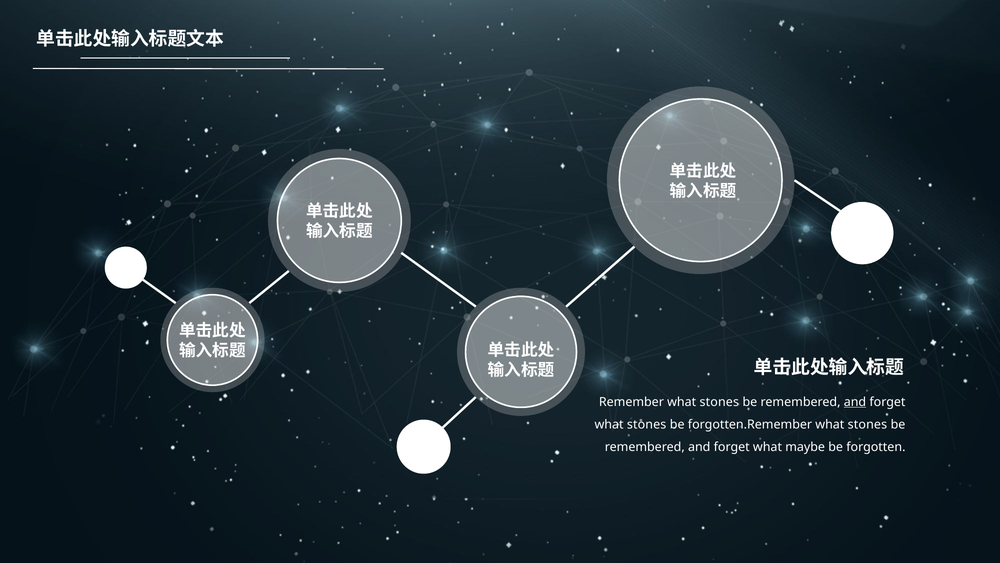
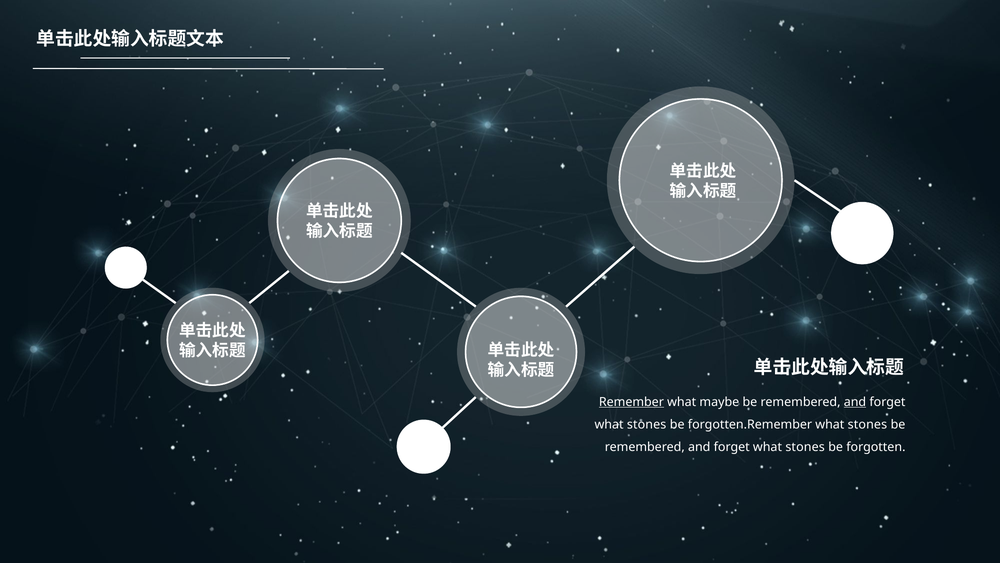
Remember underline: none -> present (631, 402)
stones: stones -> maybe (719, 402)
maybe: maybe -> stones (805, 447)
